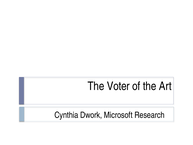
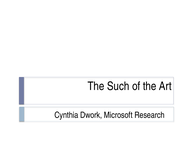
Voter: Voter -> Such (118, 86)
